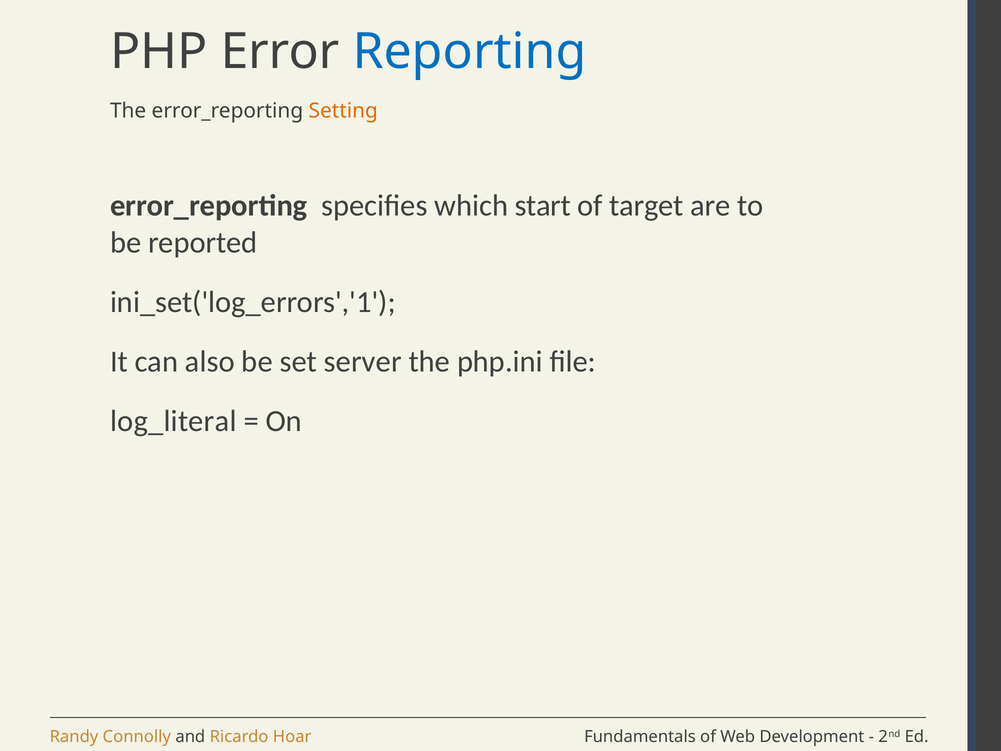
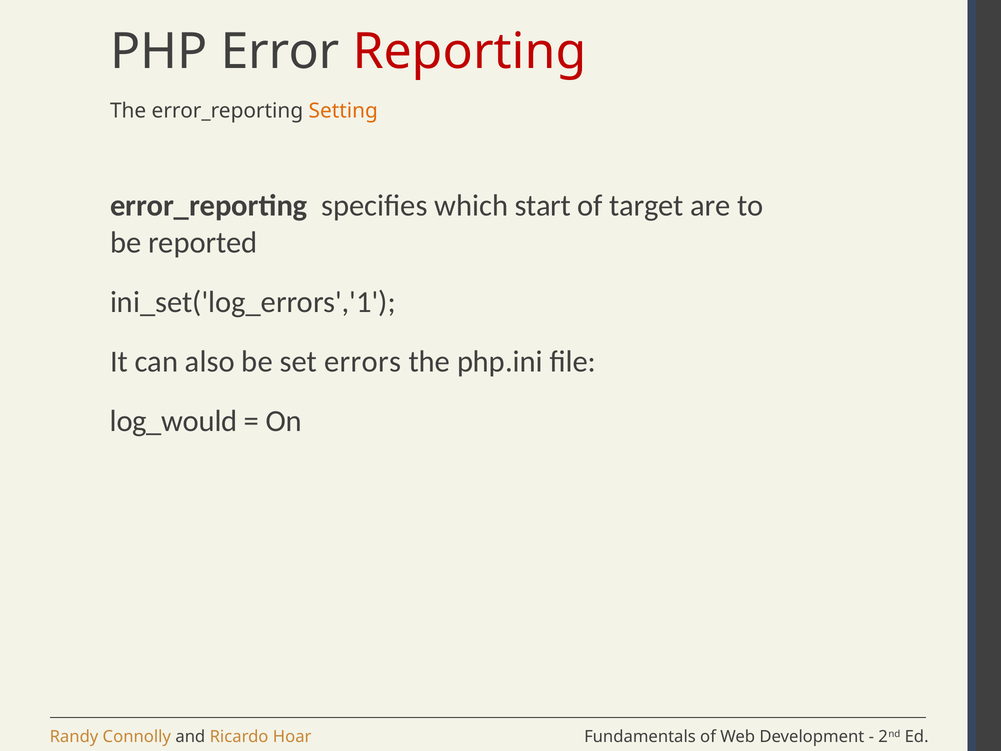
Reporting colour: blue -> red (469, 52)
server: server -> errors (363, 361)
log_literal: log_literal -> log_would (174, 421)
